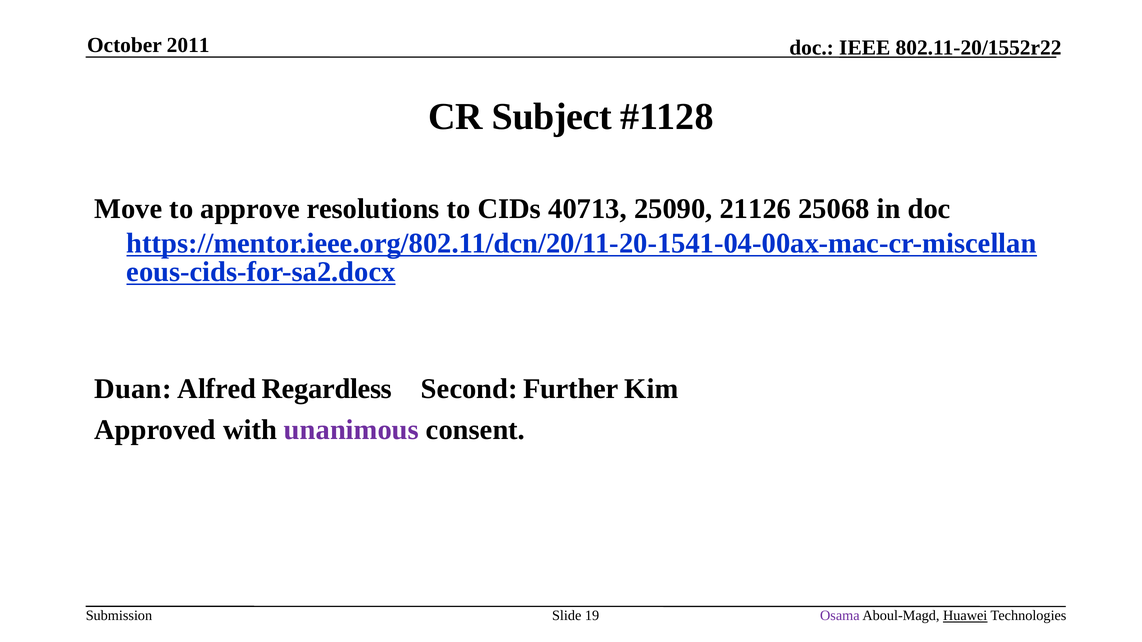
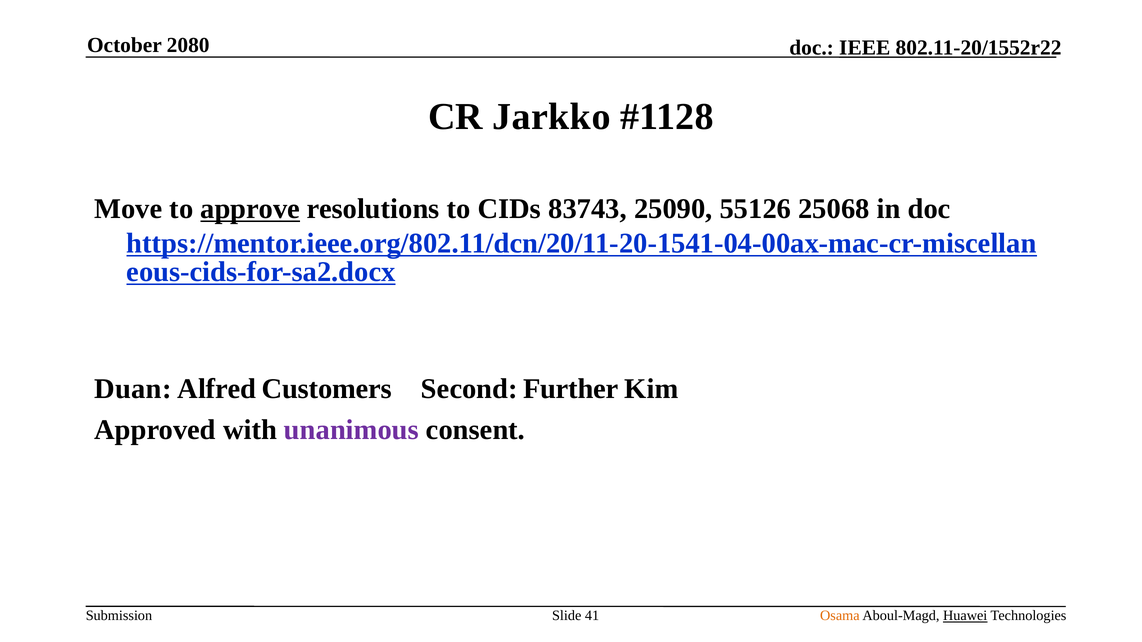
2011: 2011 -> 2080 (188, 45)
Subject: Subject -> Jarkko (552, 117)
approve underline: none -> present (250, 209)
40713: 40713 -> 83743 (588, 209)
21126: 21126 -> 55126 (755, 209)
Regardless: Regardless -> Customers (327, 389)
19: 19 -> 41 (592, 616)
Osama colour: purple -> orange (840, 616)
